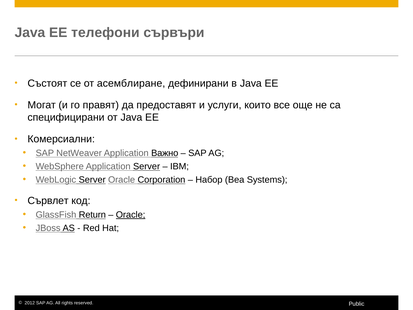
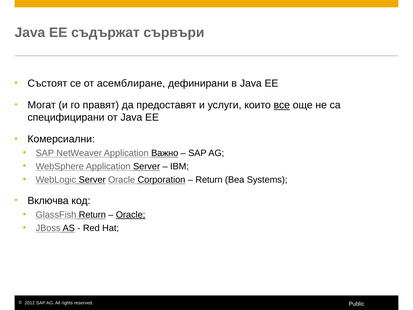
телефони: телефони -> съдържат (105, 33)
все underline: none -> present (282, 105)
Набор: Набор -> Return (209, 180)
Сървлет: Сървлет -> Включва (48, 201)
